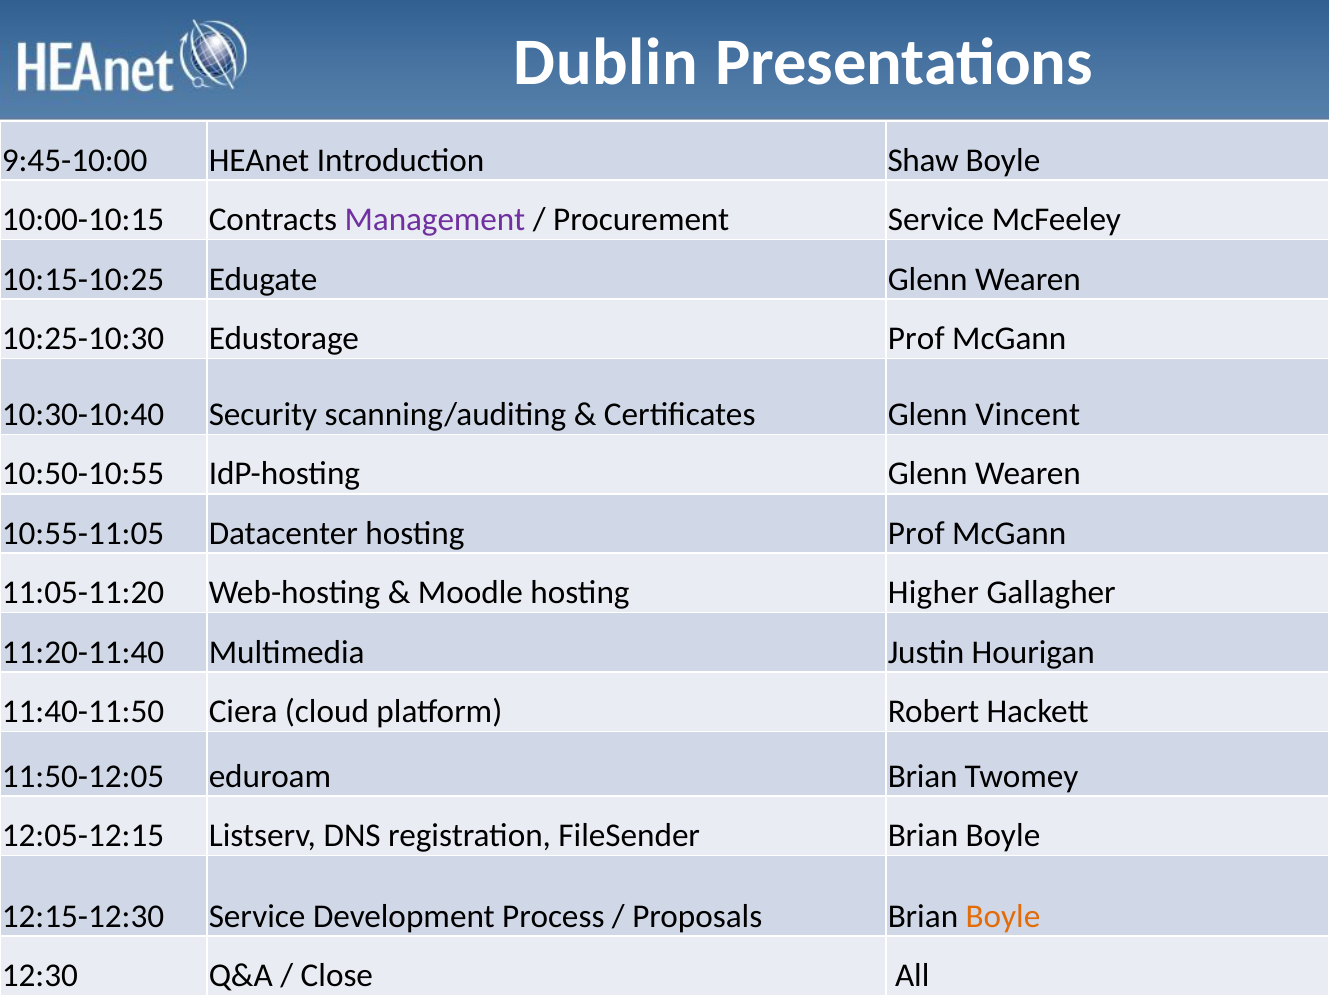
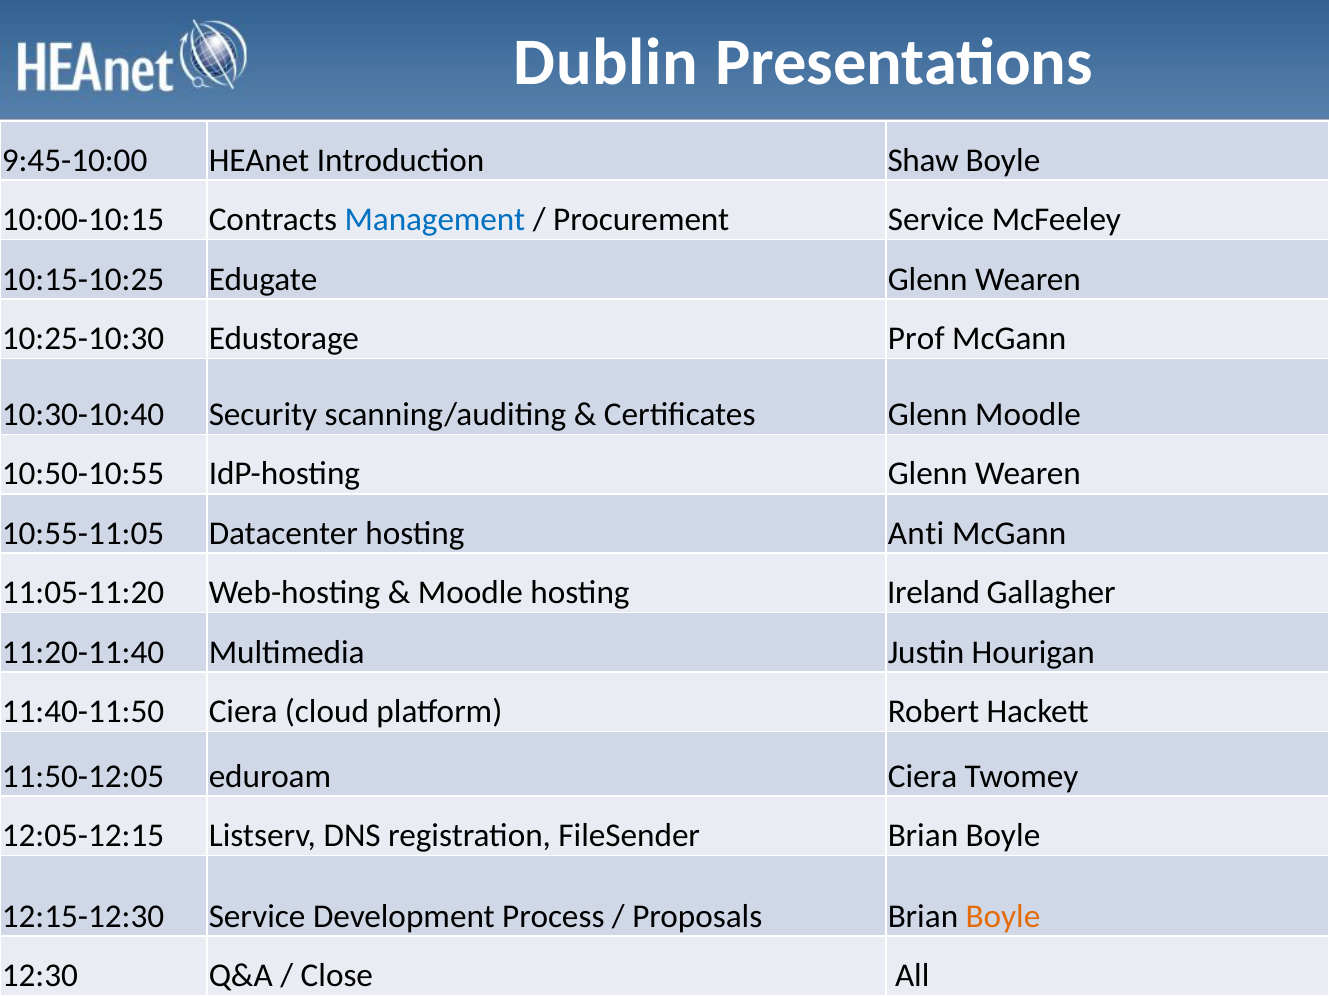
Management colour: purple -> blue (435, 220)
Glenn Vincent: Vincent -> Moodle (1028, 415)
hosting Prof: Prof -> Anti (916, 534)
Higher: Higher -> Ireland (934, 593)
eduroam Brian: Brian -> Ciera (922, 777)
